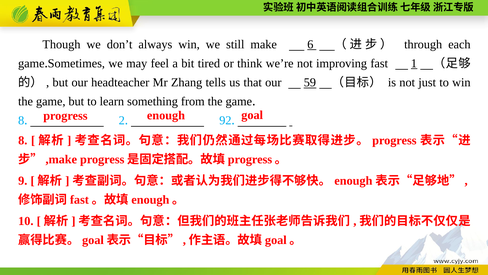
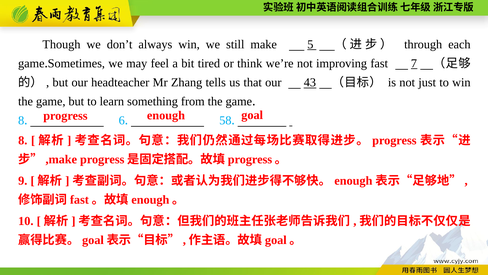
6: 6 -> 5 (310, 44)
1: 1 -> 7 (414, 63)
59: 59 -> 43 (310, 82)
2: 2 -> 6 (122, 120)
92: 92 -> 58 (225, 120)
